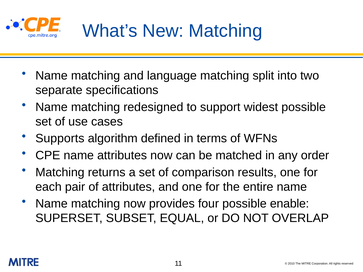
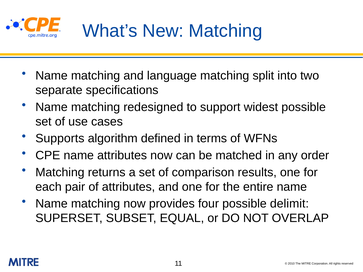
enable: enable -> delimit (289, 204)
